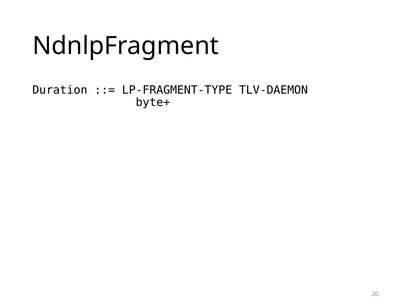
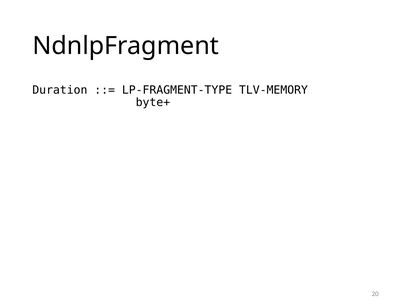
TLV-DAEMON: TLV-DAEMON -> TLV-MEMORY (273, 90)
